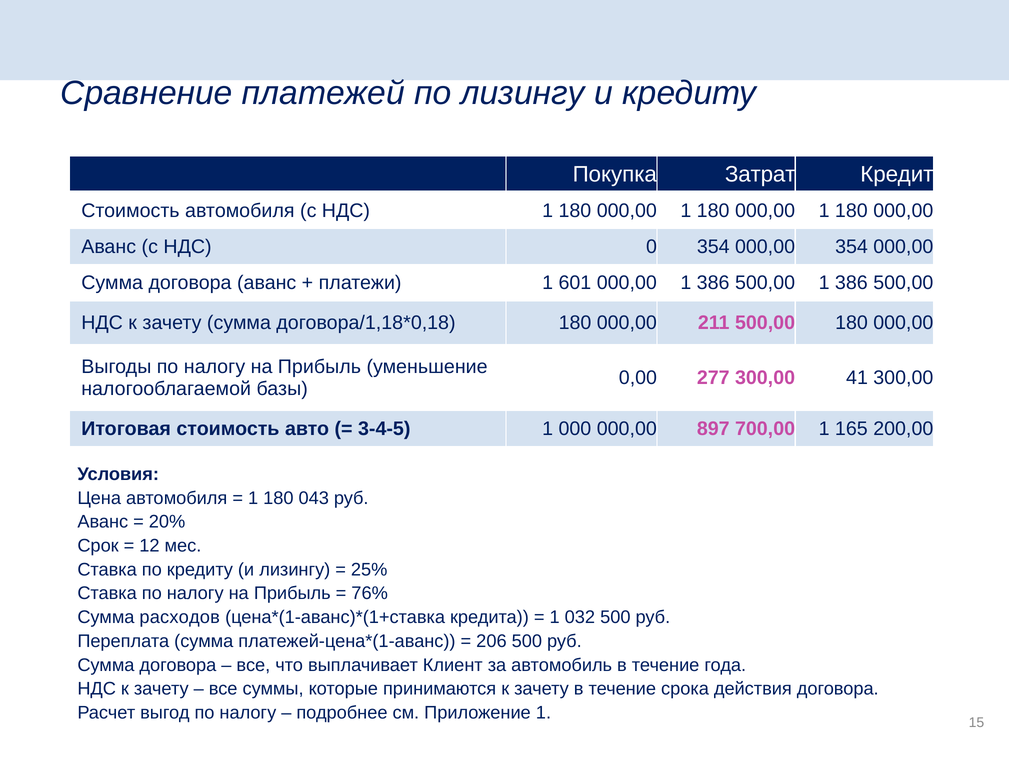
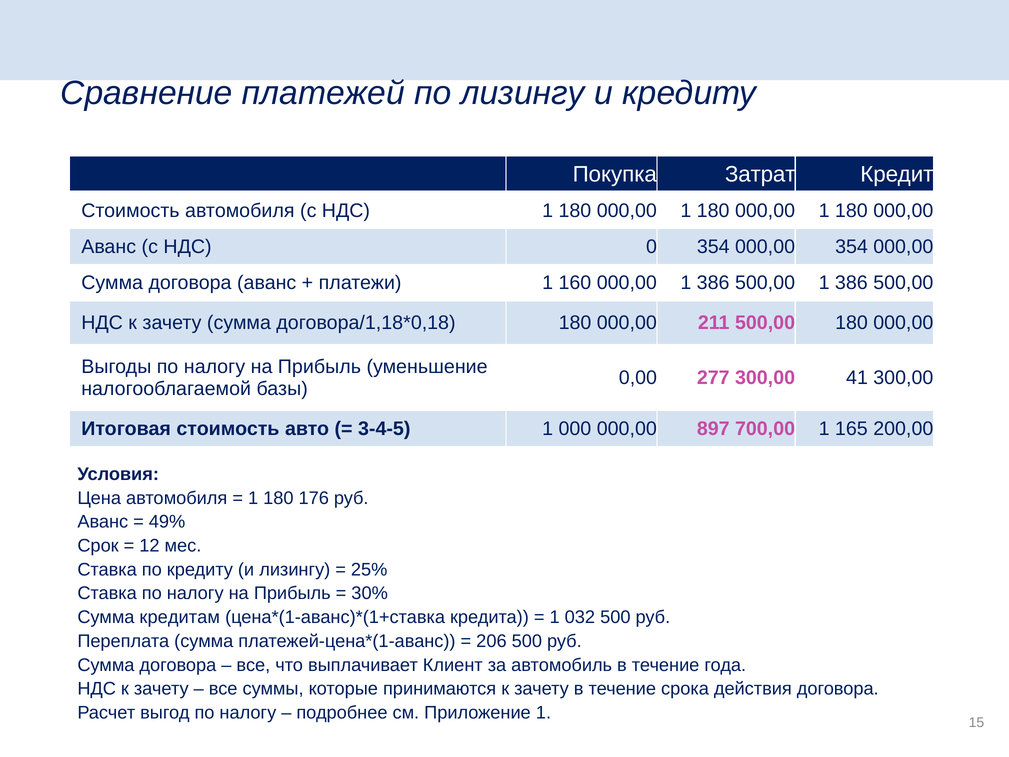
601: 601 -> 160 (575, 283)
043: 043 -> 176 (314, 498)
20%: 20% -> 49% (167, 522)
76%: 76% -> 30% (370, 593)
расходов: расходов -> кредитам (180, 617)
